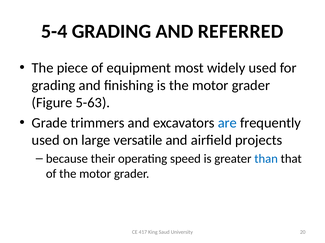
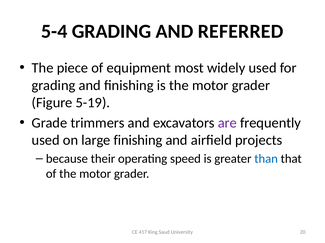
5-63: 5-63 -> 5-19 (93, 103)
are colour: blue -> purple (227, 123)
large versatile: versatile -> finishing (138, 140)
